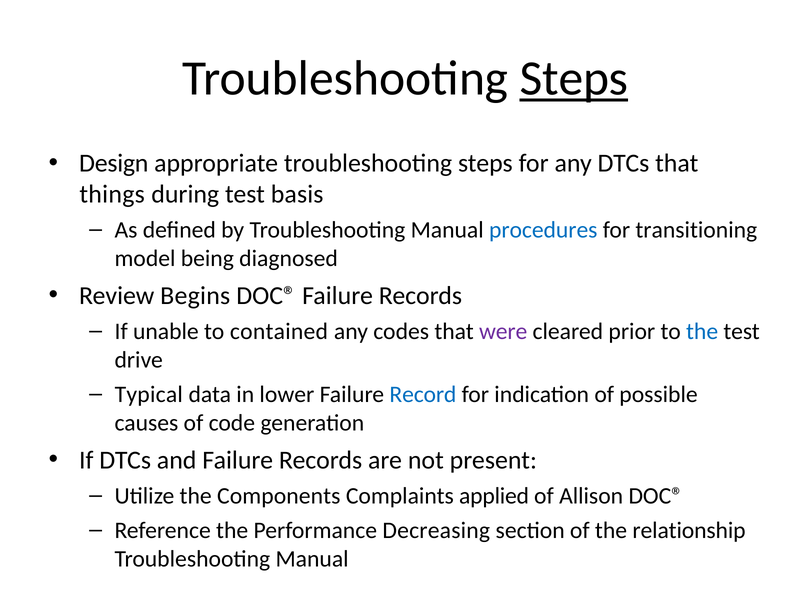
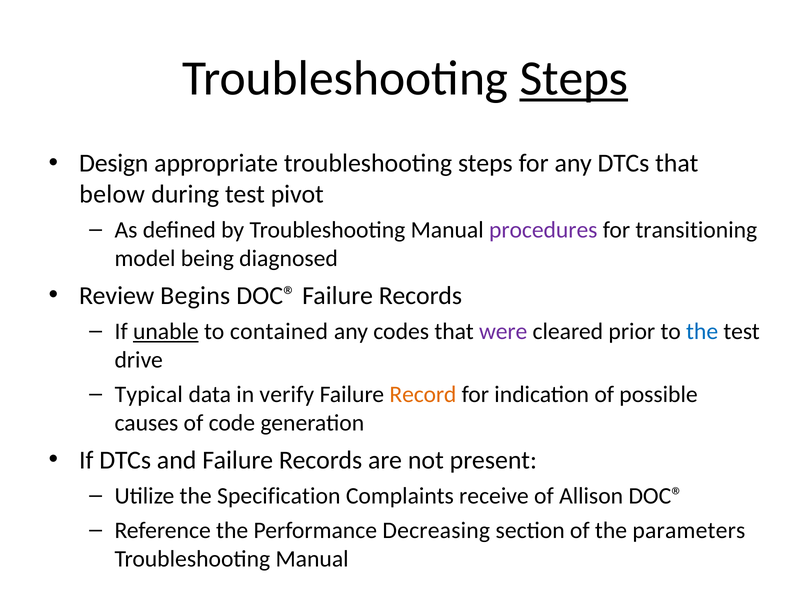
things: things -> below (112, 194)
basis: basis -> pivot (297, 194)
procedures colour: blue -> purple (543, 230)
unable underline: none -> present (166, 332)
lower: lower -> verify (287, 395)
Record colour: blue -> orange (423, 395)
Components: Components -> Specification (279, 496)
applied: applied -> receive (494, 496)
relationship: relationship -> parameters (689, 531)
